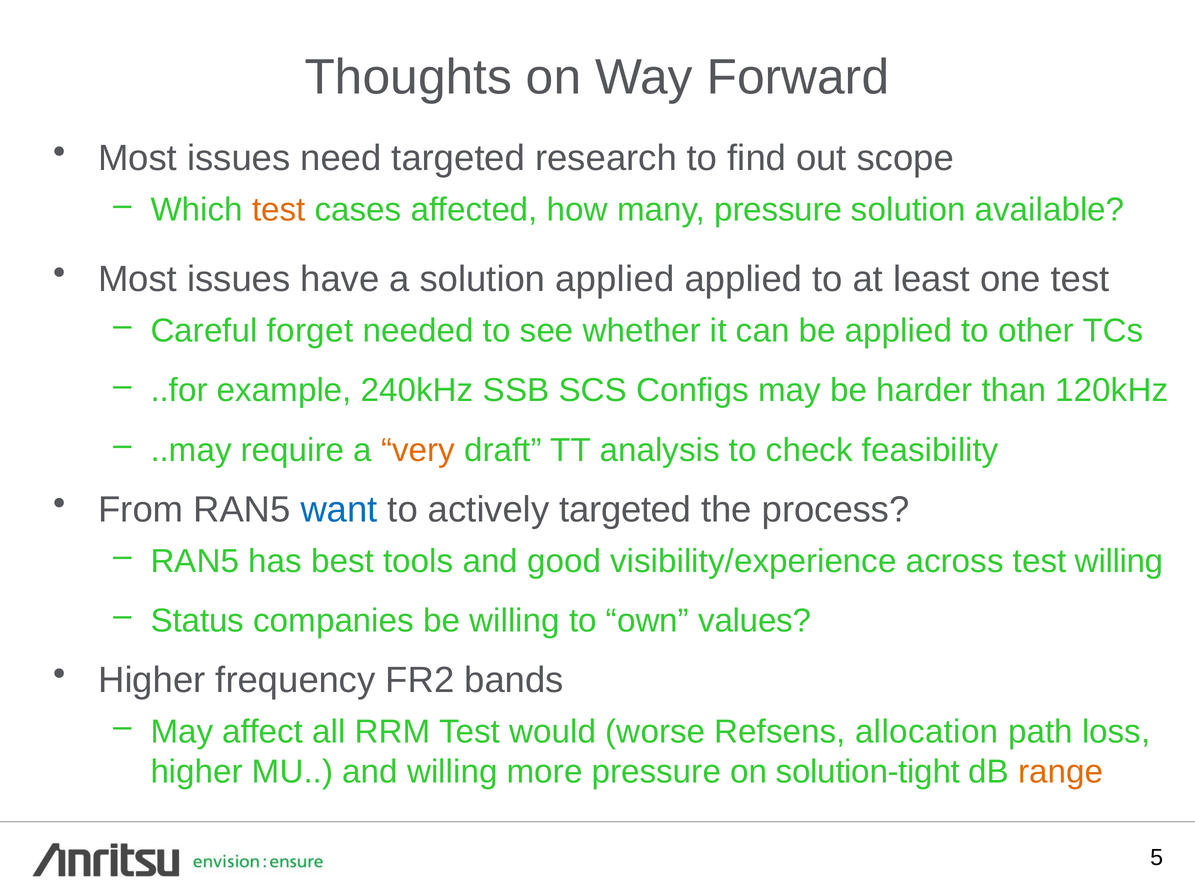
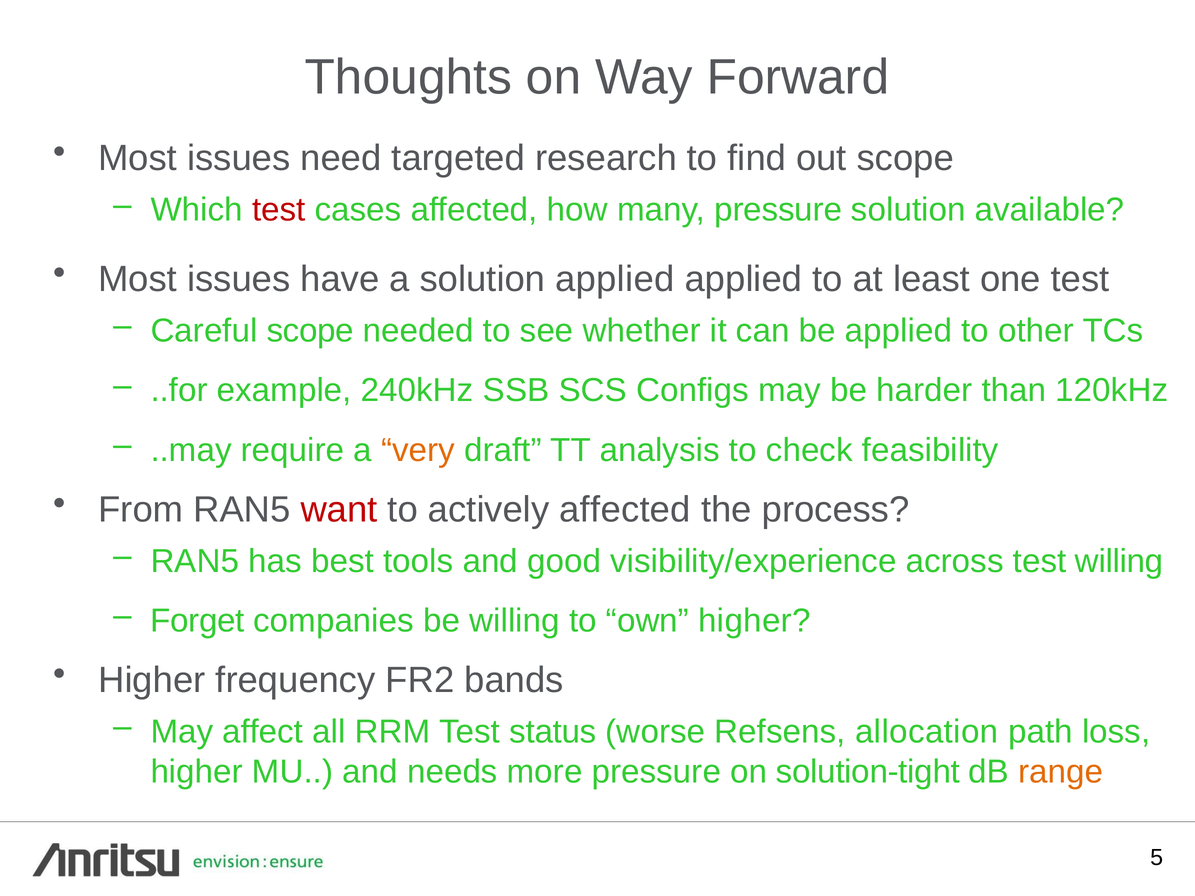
test colour: orange -> red (279, 210)
Careful forget: forget -> scope (310, 331)
want colour: blue -> red (339, 510)
actively targeted: targeted -> affected (625, 510)
Status: Status -> Forget (197, 621)
own values: values -> higher (754, 621)
would: would -> status (553, 732)
and willing: willing -> needs (452, 772)
